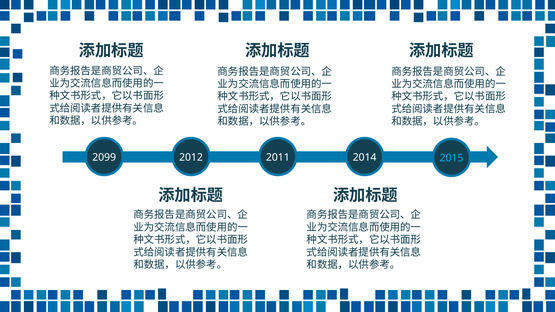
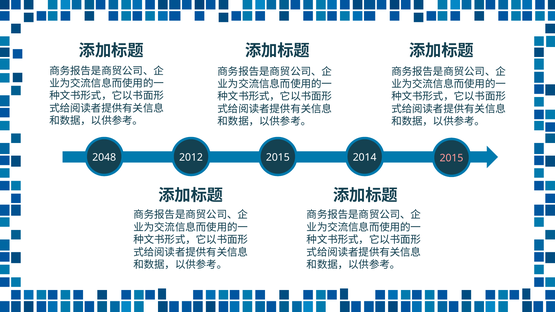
2099: 2099 -> 2048 (104, 157)
2012 2011: 2011 -> 2015 (278, 157)
2015 colour: light blue -> pink (451, 158)
